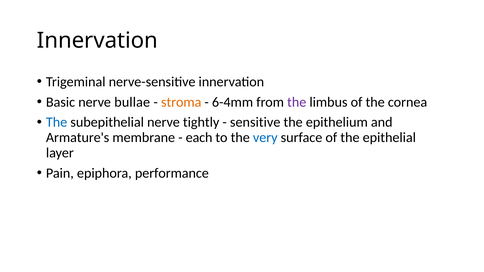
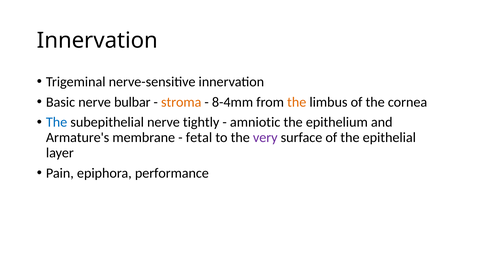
bullae: bullae -> bulbar (132, 102)
6-4mm: 6-4mm -> 8-4mm (233, 102)
the colour: purple -> orange (297, 102)
sensitive: sensitive -> amniotic (255, 122)
each: each -> fetal (199, 138)
very colour: blue -> purple (265, 138)
